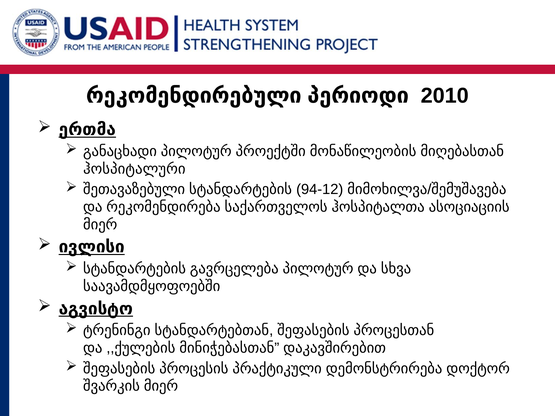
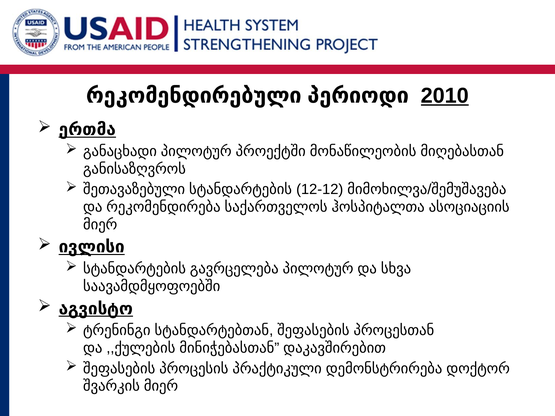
2010 underline: none -> present (445, 96)
ჰოსპიტალური: ჰოსპიტალური -> განისაზღვროს (134, 169)
94-12: 94-12 -> 12-12 (320, 190)
